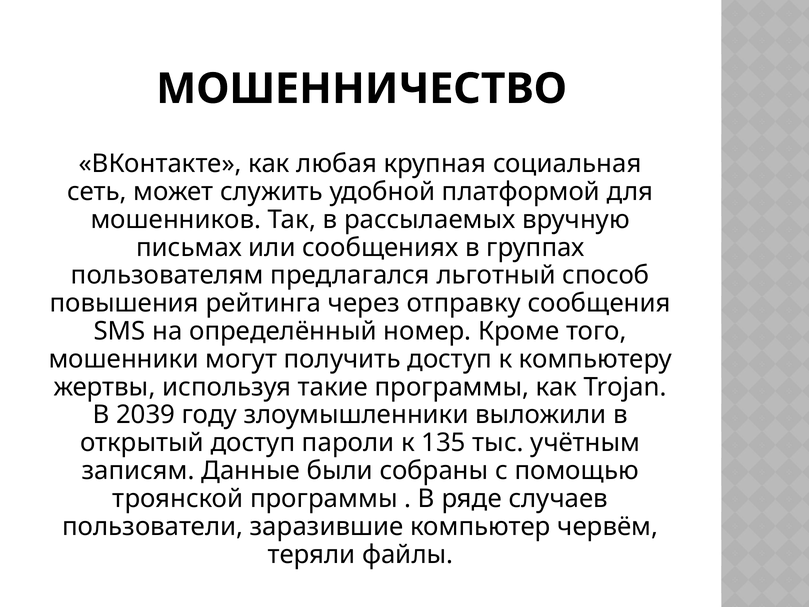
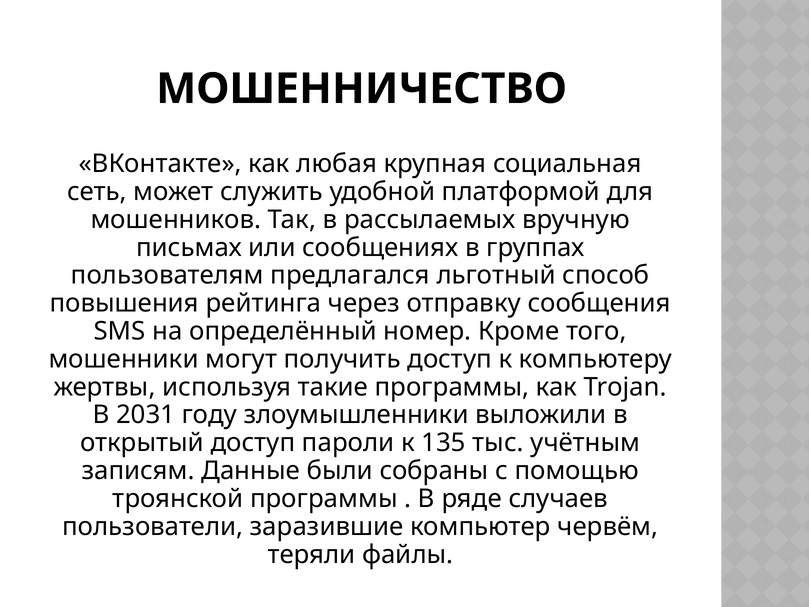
2039: 2039 -> 2031 (146, 415)
